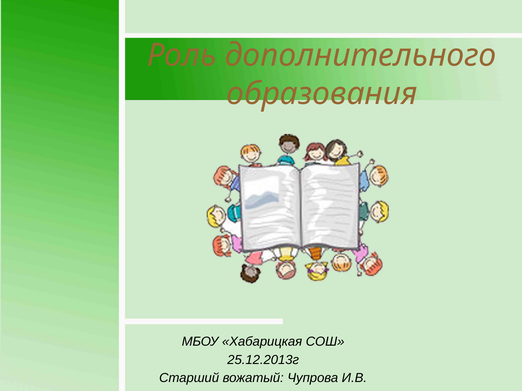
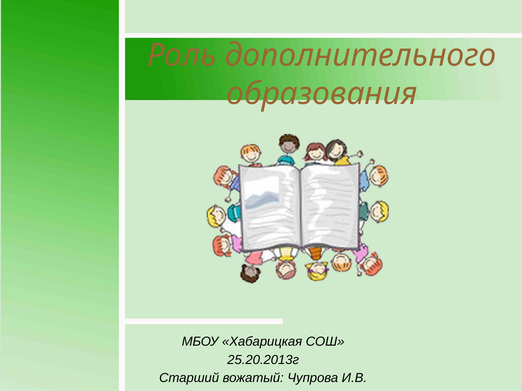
25.12.2013г: 25.12.2013г -> 25.20.2013г (263, 360)
